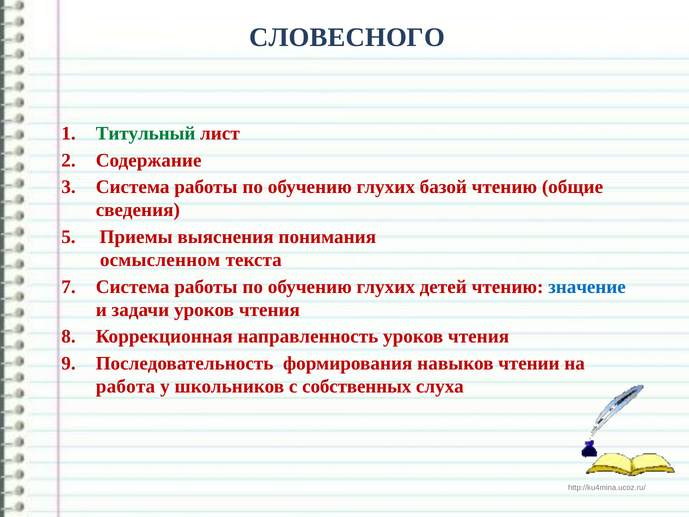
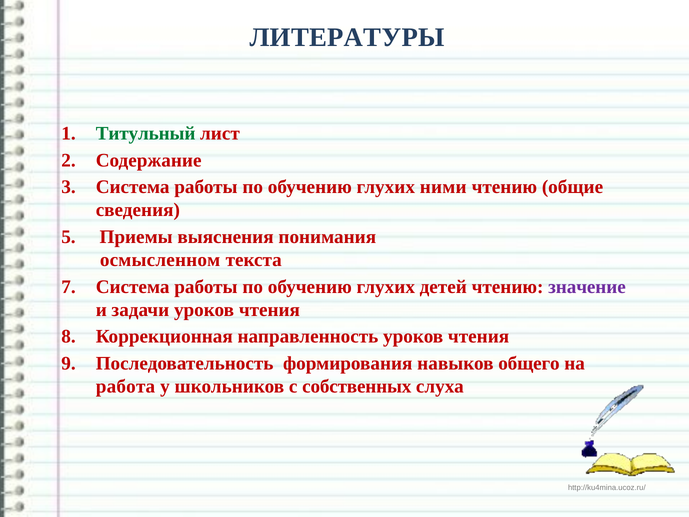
СЛОВЕСНОГО: СЛОВЕСНОГО -> ЛИТЕРАТУРЫ (347, 38)
базой: базой -> ними (443, 187)
значение colour: blue -> purple (587, 287)
чтении: чтении -> общего (529, 363)
